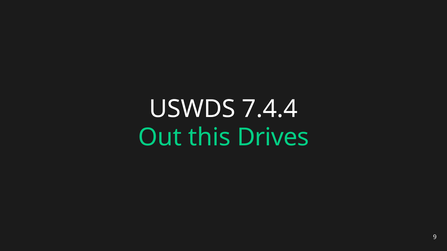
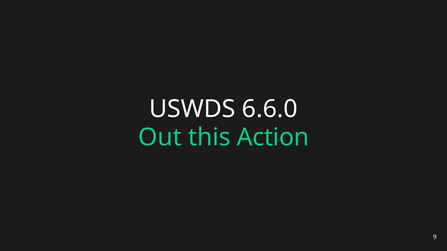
7.4.4: 7.4.4 -> 6.6.0 (270, 109)
Drives: Drives -> Action (273, 137)
